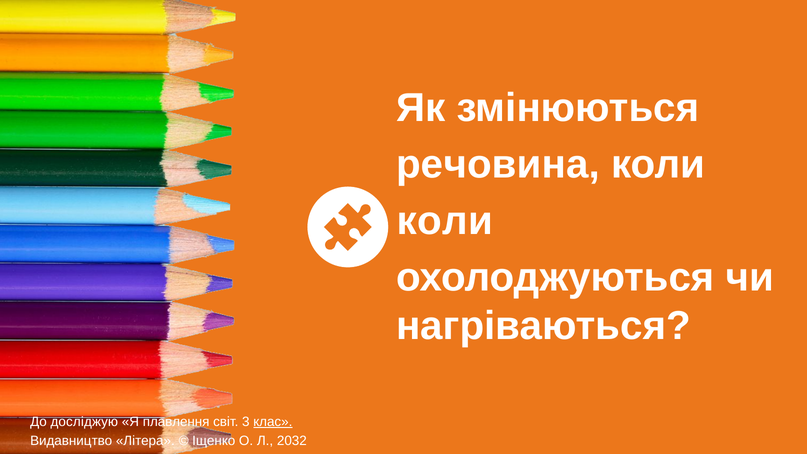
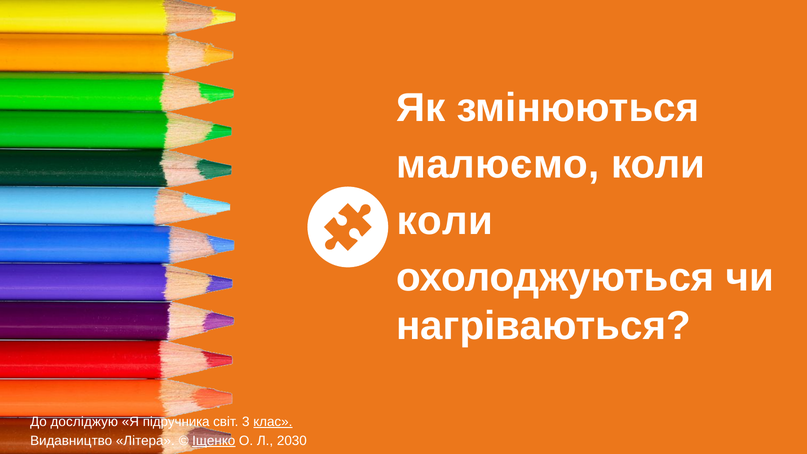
речовина: речовина -> малюємо (498, 165)
плавлення: плавлення -> підручника (176, 422)
Іщенко underline: none -> present (214, 441)
2032: 2032 -> 2030 (292, 441)
